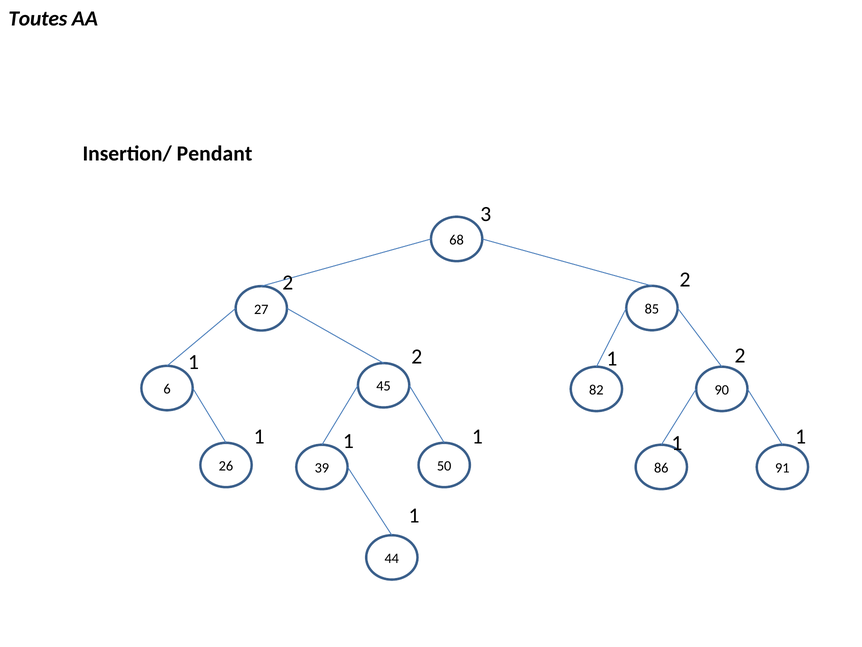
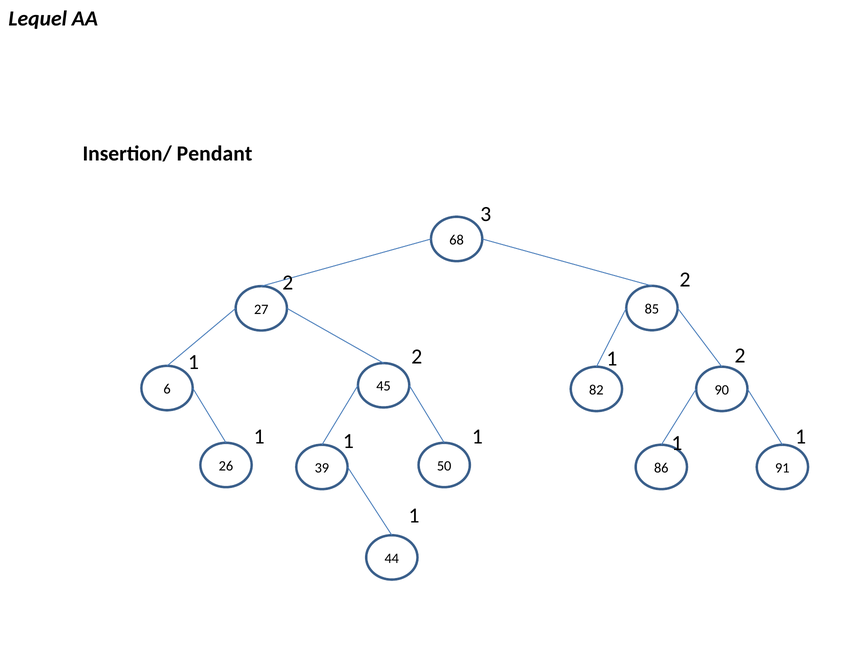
Toutes: Toutes -> Lequel (38, 19)
